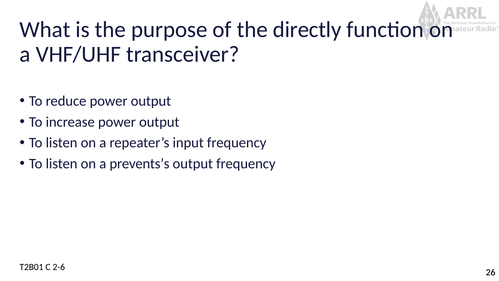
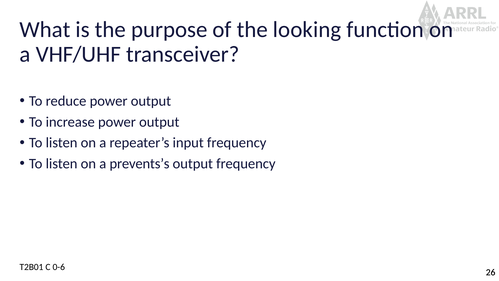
directly: directly -> looking (307, 30)
2-6: 2-6 -> 0-6 (59, 267)
